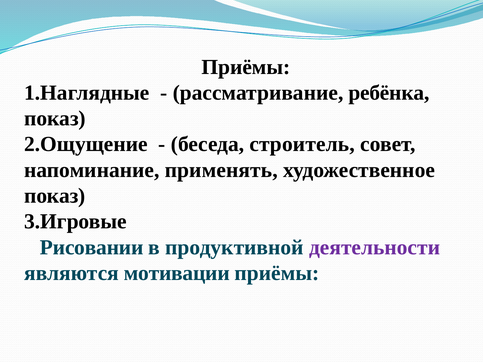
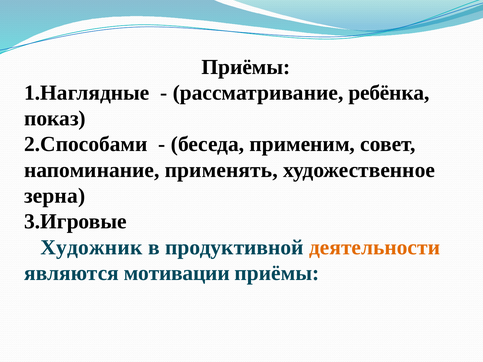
2.Ощущение: 2.Ощущение -> 2.Способами (86, 144)
строитель: строитель -> применим (302, 144)
показ: показ -> зерна (55, 196)
Рисовании: Рисовании -> Художник (91, 247)
деятельности colour: purple -> orange (375, 247)
